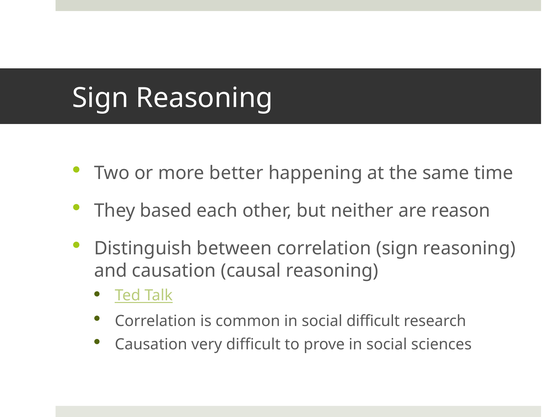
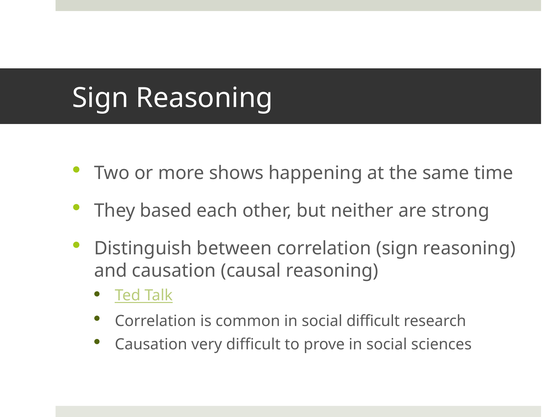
better: better -> shows (236, 173)
reason: reason -> strong (461, 210)
